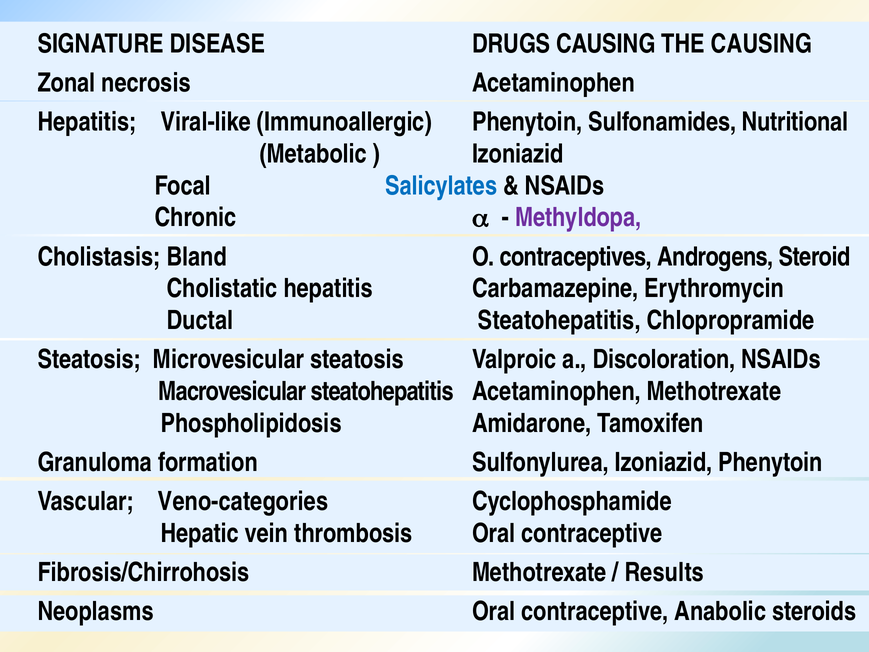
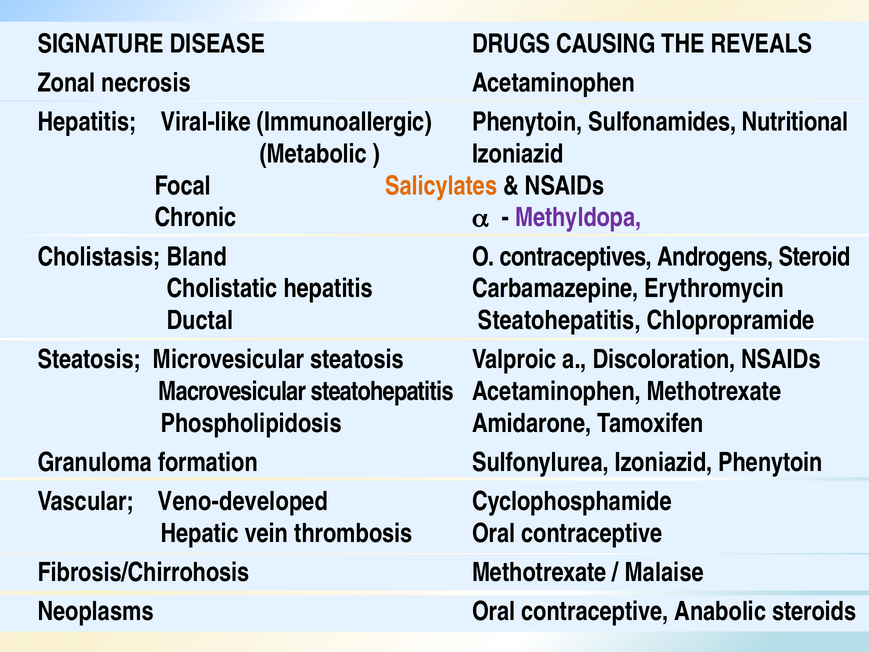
THE CAUSING: CAUSING -> REVEALS (762, 44)
Salicylates colour: blue -> orange (441, 186)
Veno-categories: Veno-categories -> Veno-developed (243, 501)
Results: Results -> Malaise (664, 572)
